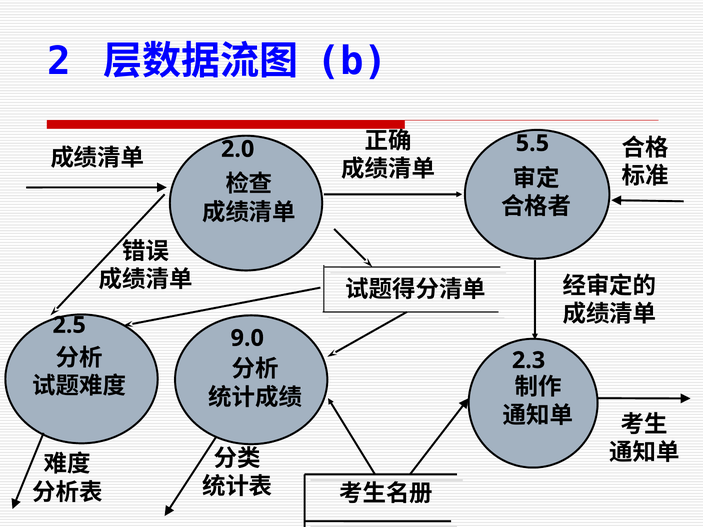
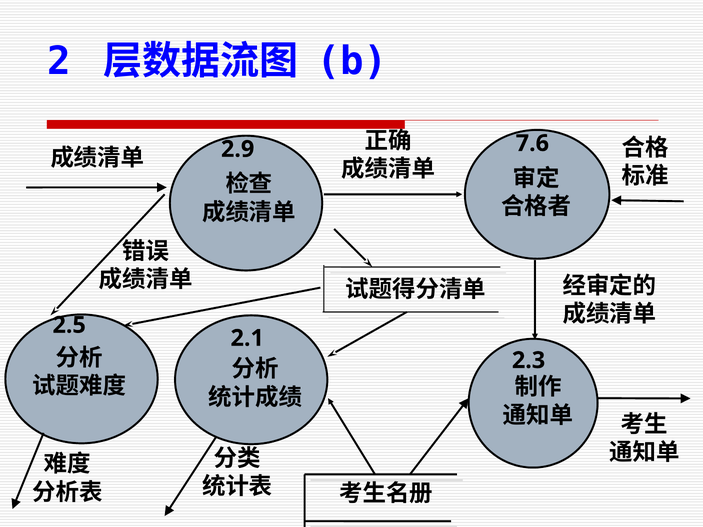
5.5: 5.5 -> 7.6 (532, 143)
2.0: 2.0 -> 2.9 (238, 149)
9.0: 9.0 -> 2.1 (247, 338)
